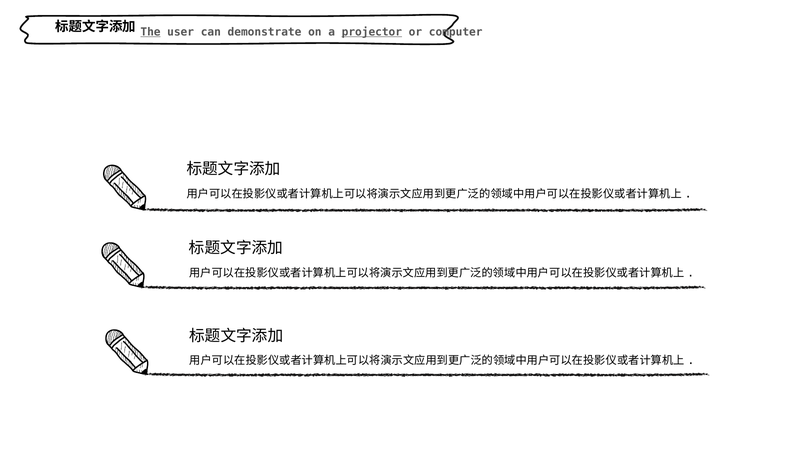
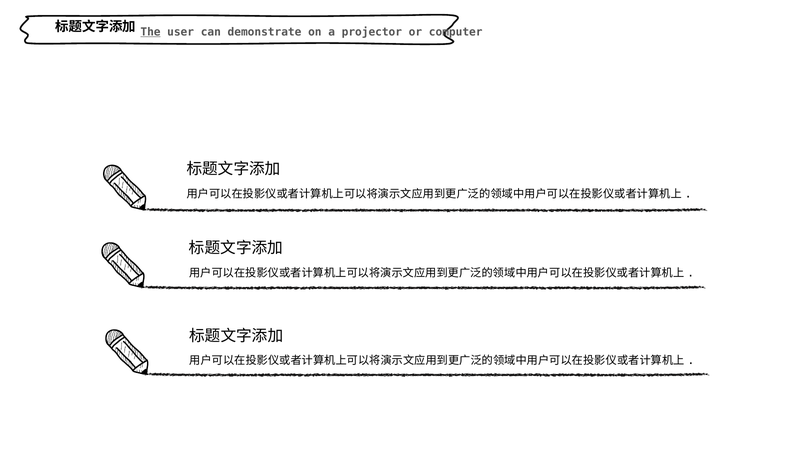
projector underline: present -> none (372, 32)
